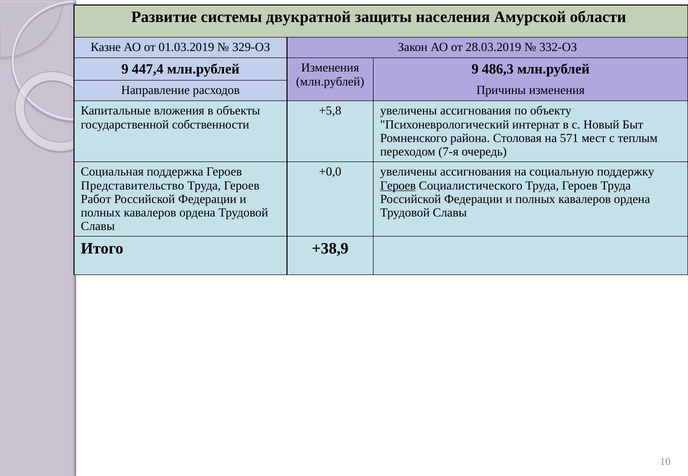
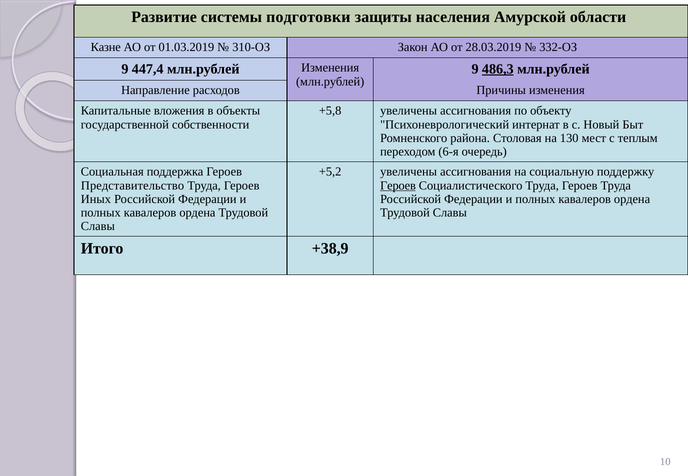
двукратной: двукратной -> подготовки (308, 17)
329-ОЗ: 329-ОЗ -> 310-ОЗ (251, 47)
486,3 underline: none -> present (498, 69)
571: 571 -> 130 (569, 138)
7-я: 7-я -> 6-я (449, 152)
+0,0: +0,0 -> +5,2 (330, 172)
Работ: Работ -> Иных (96, 199)
